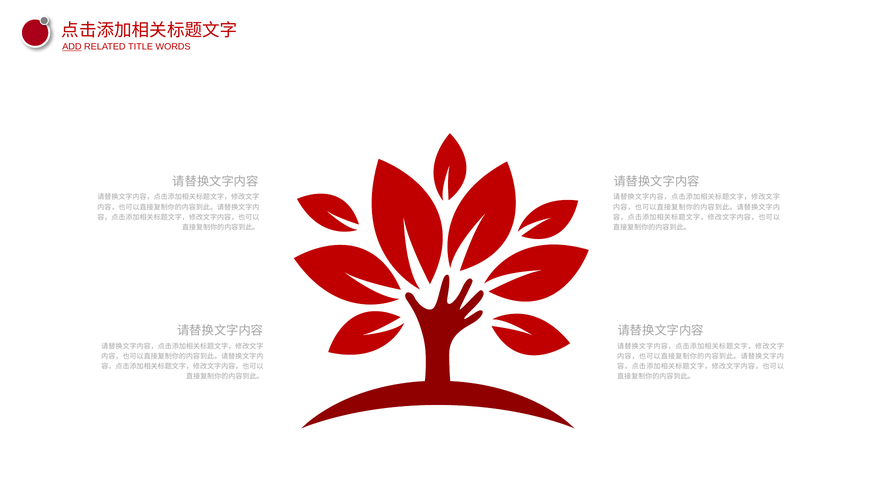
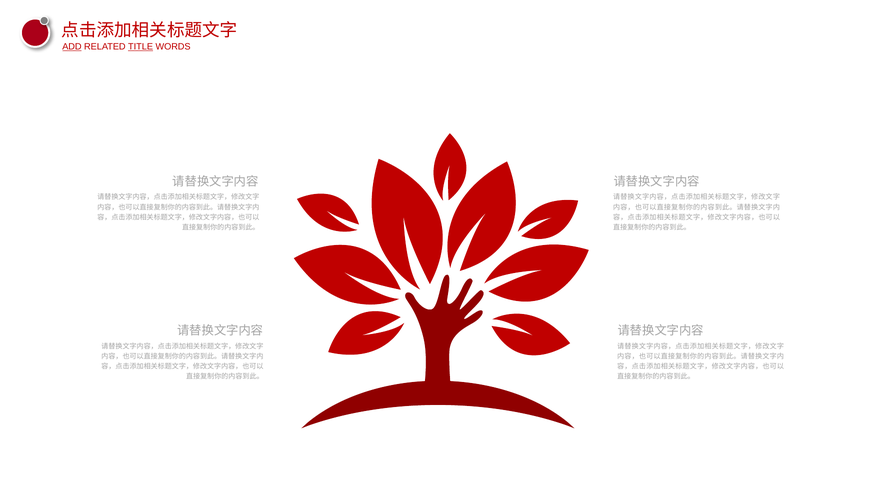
TITLE underline: none -> present (141, 47)
